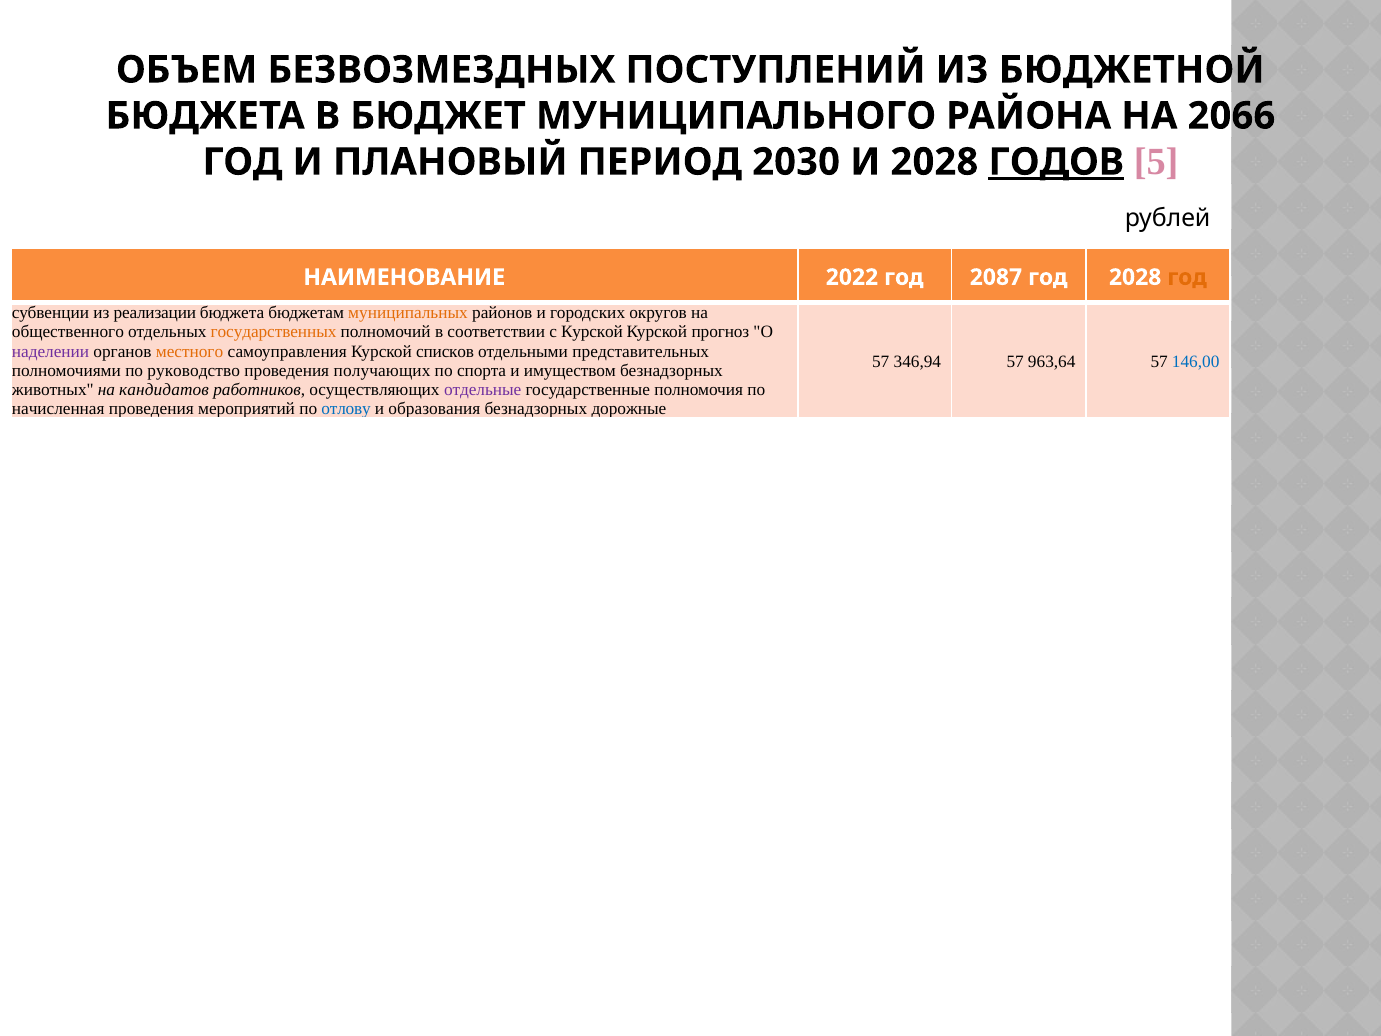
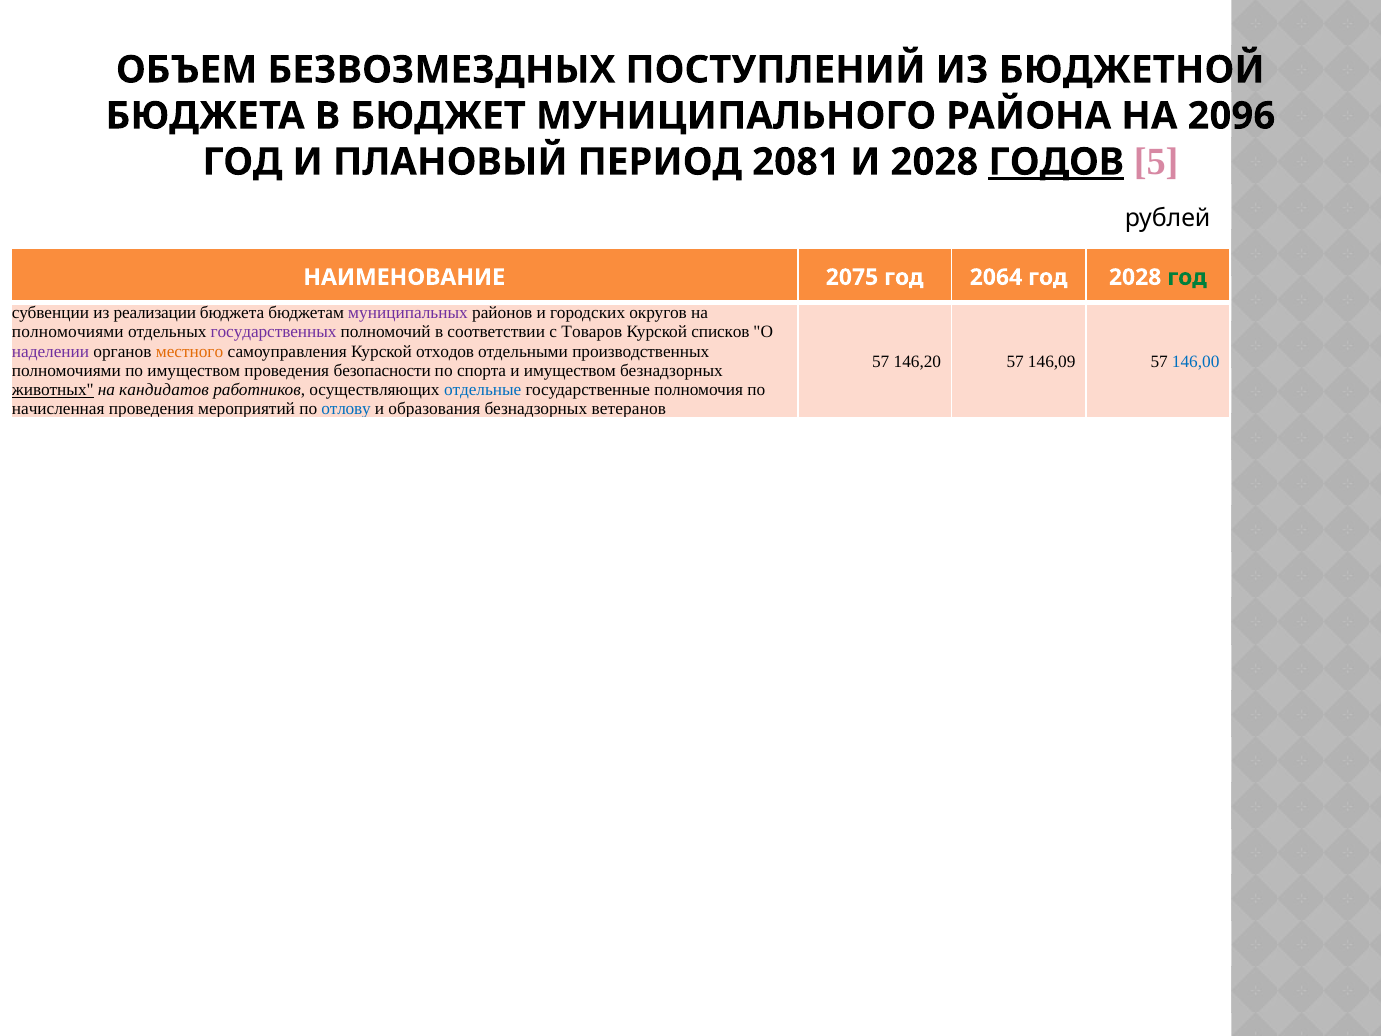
2066: 2066 -> 2096 (1231, 116)
2030: 2030 -> 2081 (796, 162)
2022: 2022 -> 2075 (852, 277)
2087: 2087 -> 2064 (996, 277)
год colour: orange -> green (1187, 277)
муниципальных colour: orange -> purple (408, 313)
общественного: общественного -> полномочиями (68, 332)
государственных colour: orange -> purple (274, 332)
с Курской: Курской -> Товаров (592, 332)
прогноз: прогноз -> списков (720, 332)
списков: списков -> отходов (445, 351)
представительных: представительных -> производственных (641, 351)
346,94: 346,94 -> 146,20 (917, 362)
963,64: 963,64 -> 146,09 (1052, 362)
по руководство: руководство -> имуществом (194, 370)
получающих: получающих -> безопасности (382, 370)
животных underline: none -> present (53, 390)
отдельные colour: purple -> blue (483, 390)
дорожные: дорожные -> ветеранов (629, 409)
